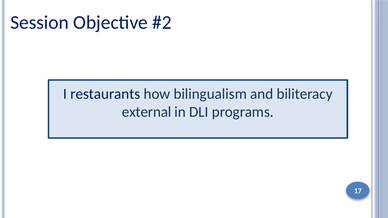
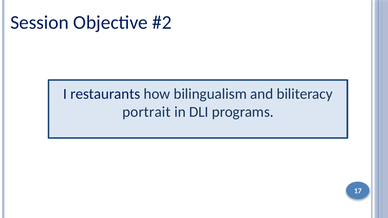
external: external -> portrait (146, 112)
